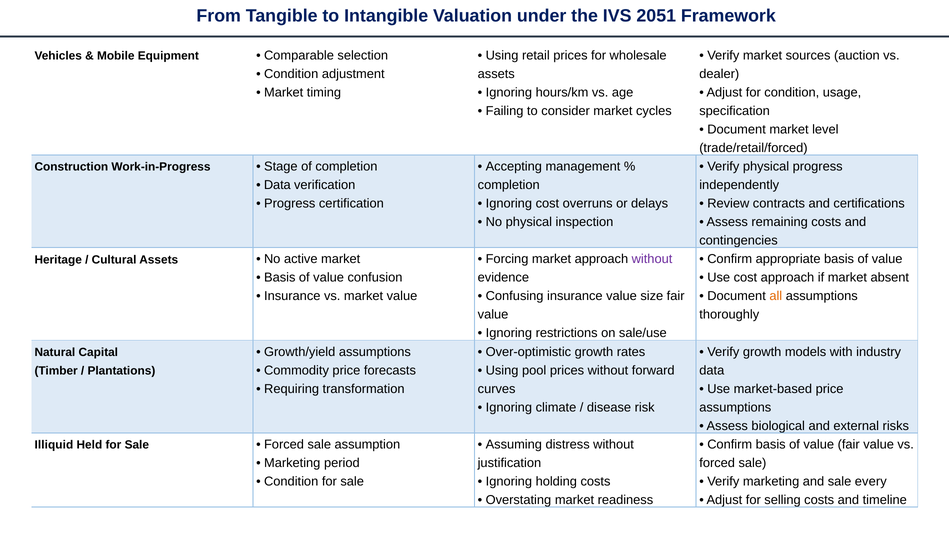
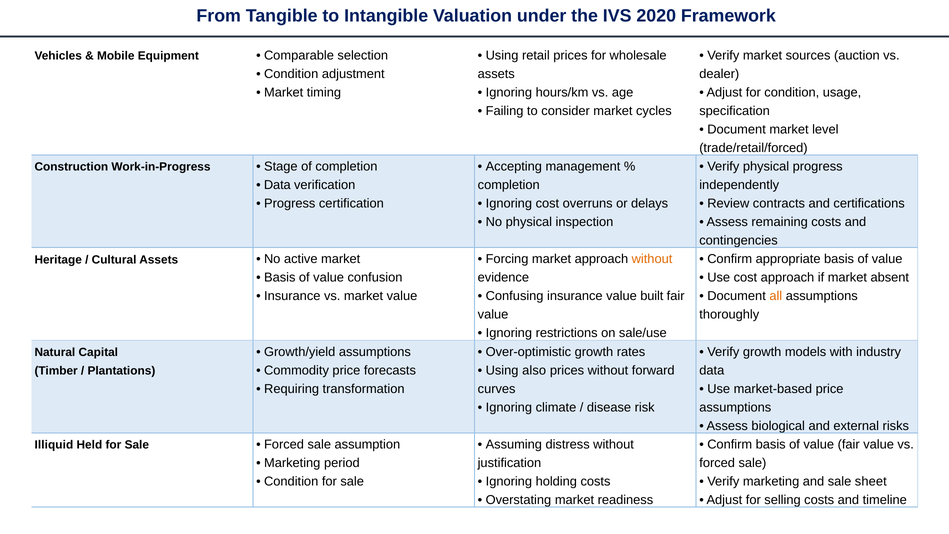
2051: 2051 -> 2020 (656, 16)
without colour: purple -> orange (652, 259)
size: size -> built (652, 296)
pool: pool -> also (534, 370)
every: every -> sheet (871, 481)
